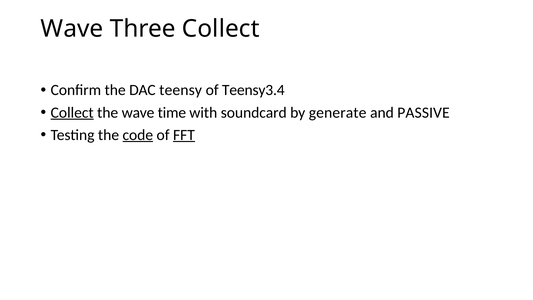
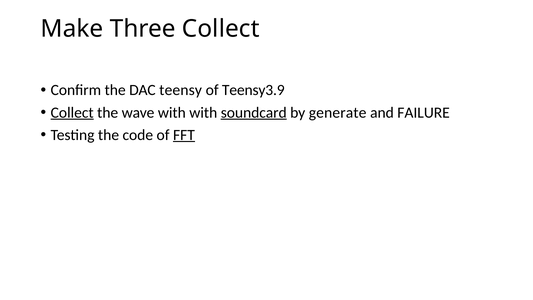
Wave: Wave -> Make (72, 29)
Teensy3.4: Teensy3.4 -> Teensy3.9 (253, 90)
wave time: time -> with (172, 112)
soundcard underline: none -> present (254, 112)
PASSIVE: PASSIVE -> FAILURE (424, 112)
code underline: present -> none (138, 135)
